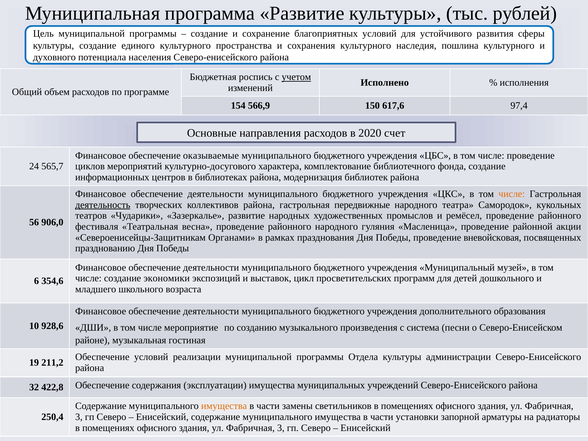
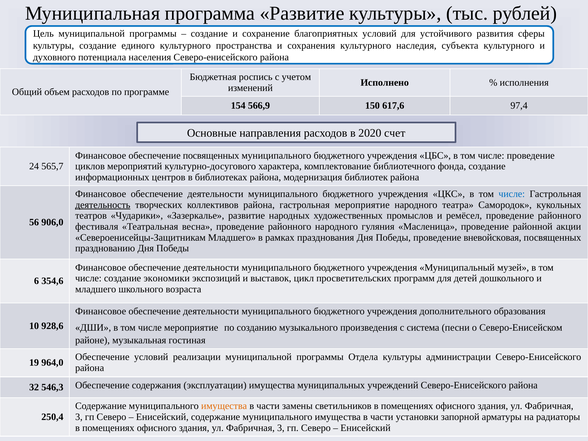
пошлина: пошлина -> субъекта (460, 45)
учетом underline: present -> none (296, 77)
обеспечение оказываемые: оказываемые -> посвященных (211, 155)
числе colour: orange -> blue (512, 194)
гастрольная передвижные: передвижные -> мероприятие (362, 205)
Североенисейцы-Защитникам Органами: Органами -> Младшего (232, 238)
211,2: 211,2 -> 964,0 (52, 363)
422,8: 422,8 -> 546,3 (52, 387)
